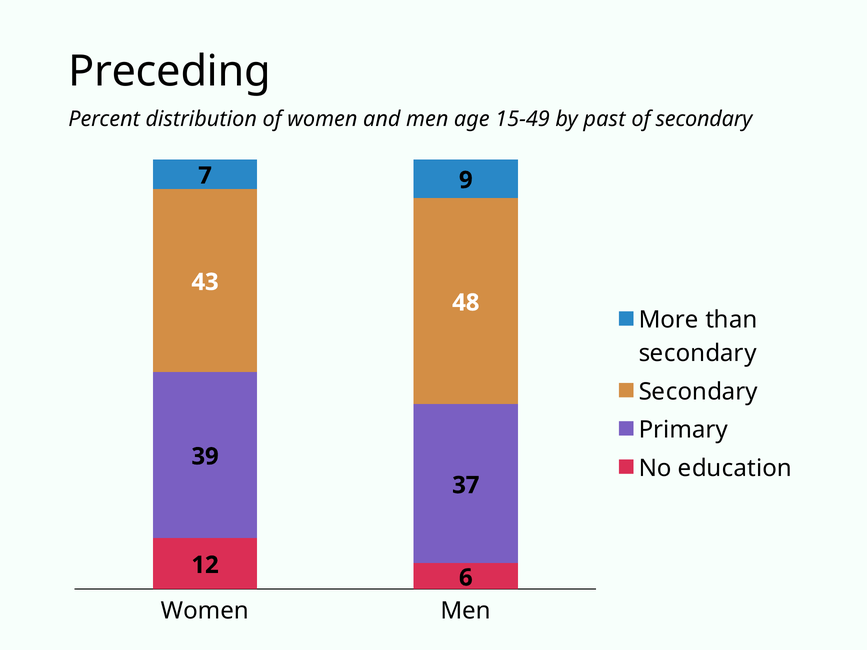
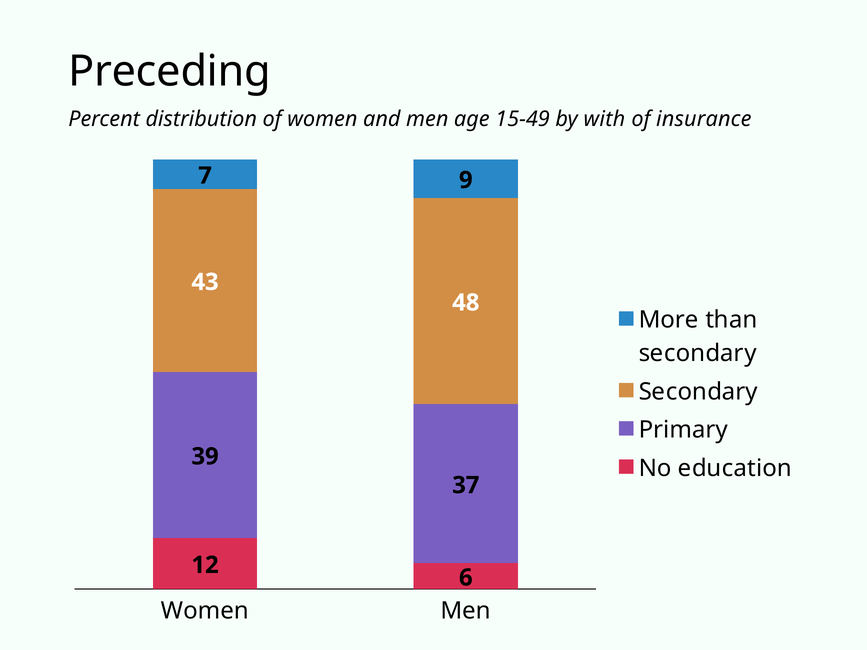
past: past -> with (604, 119)
of secondary: secondary -> insurance (704, 119)
